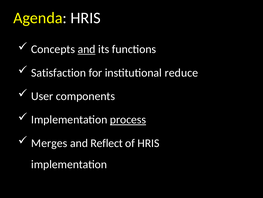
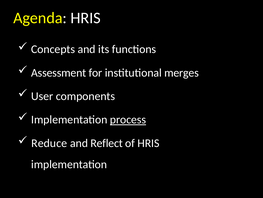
and underline: present -> none (87, 49)
Satisfaction: Satisfaction -> Assessment (59, 72)
reduce: reduce -> merges (182, 72)
Merges: Merges -> Reduce (49, 143)
